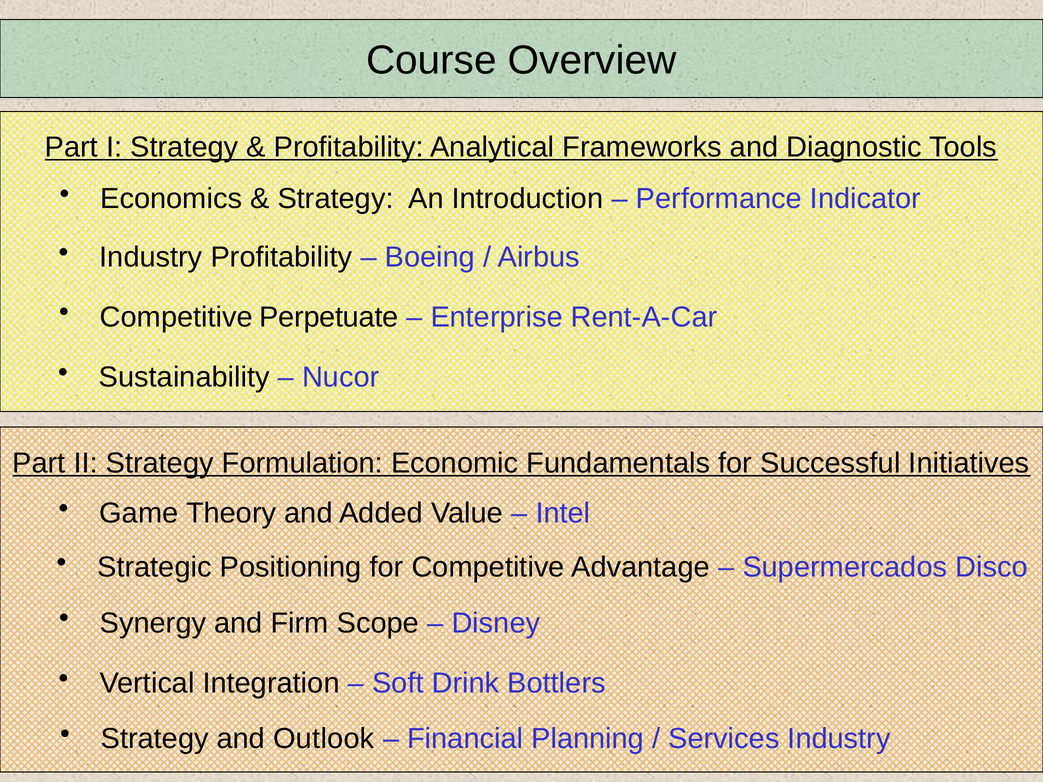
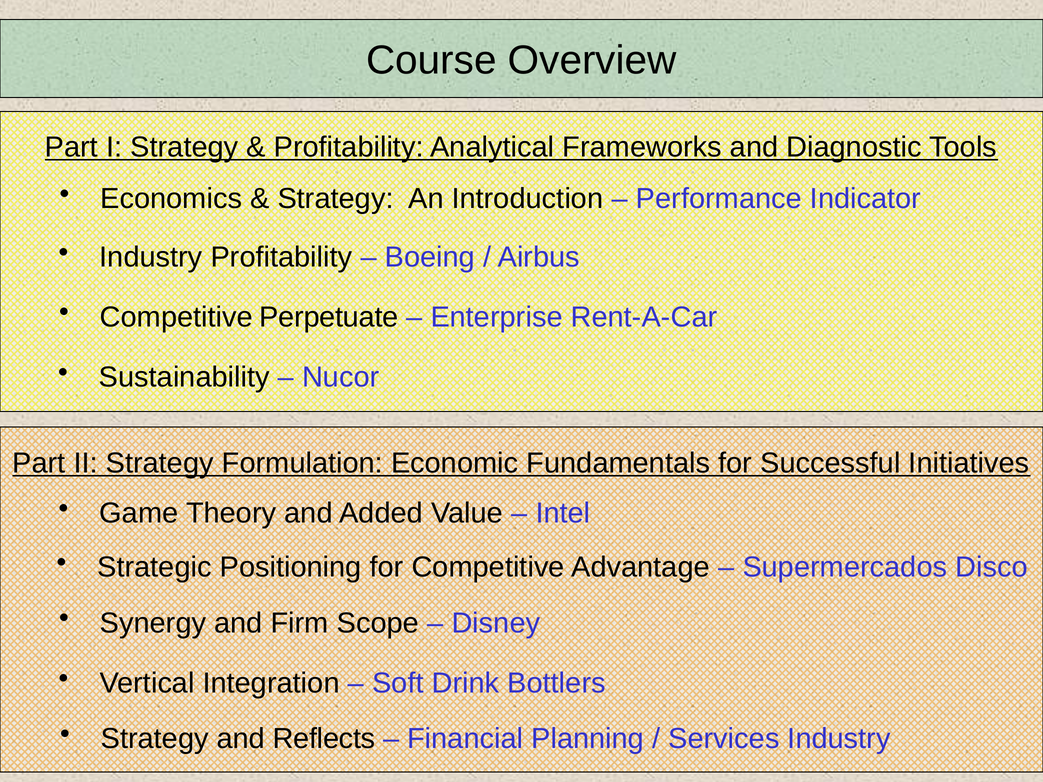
Outlook: Outlook -> Reflects (324, 739)
